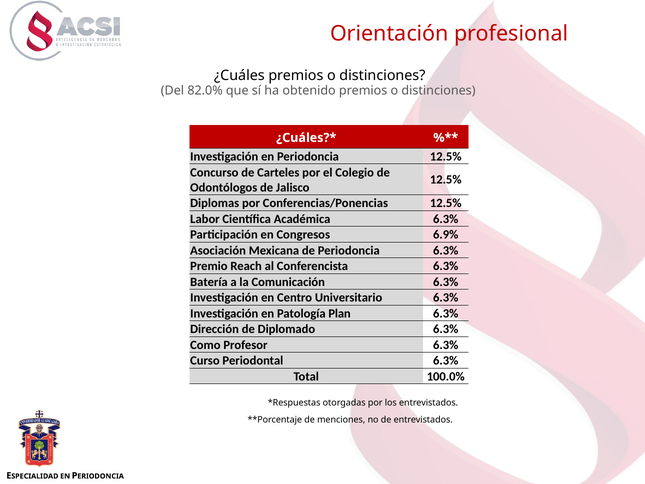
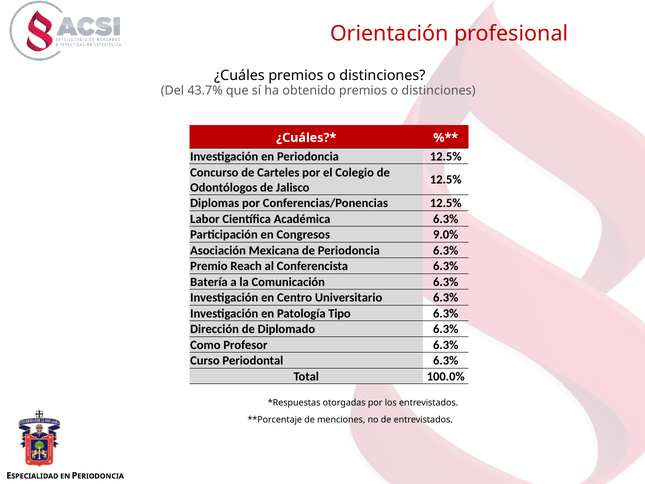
82.0%: 82.0% -> 43.7% (205, 90)
6.9%: 6.9% -> 9.0% (446, 235)
Plan: Plan -> Tipo (340, 313)
